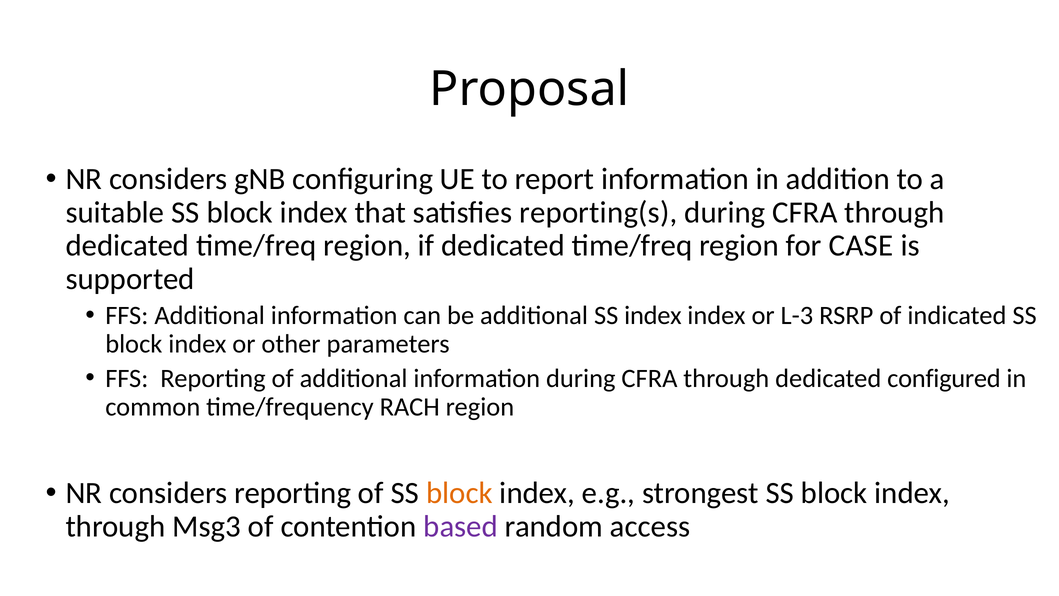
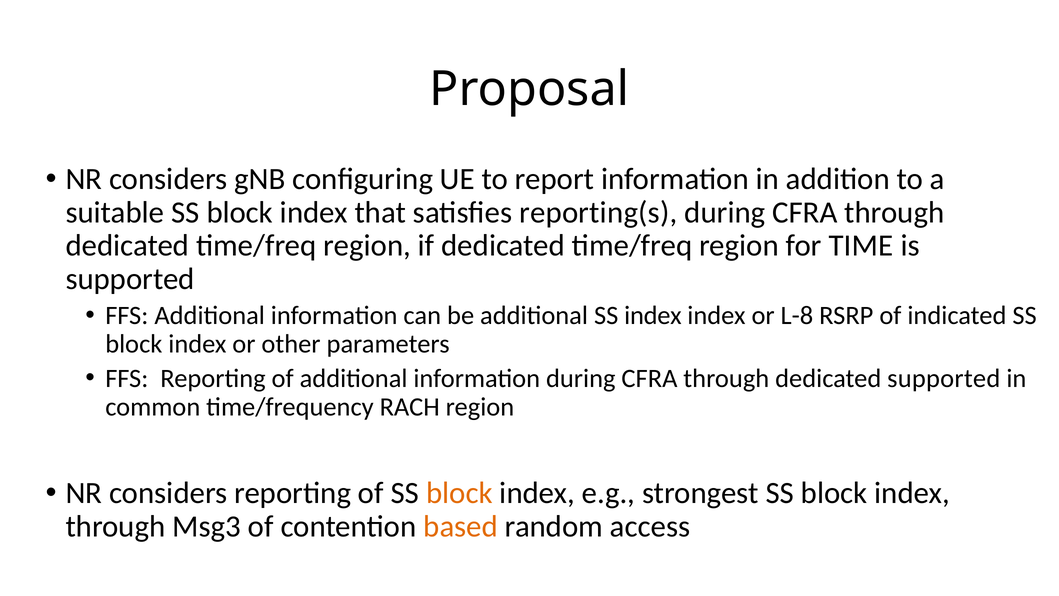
CASE: CASE -> TIME (861, 246)
L-3: L-3 -> L-8 (797, 315)
dedicated configured: configured -> supported (944, 378)
based colour: purple -> orange (461, 526)
